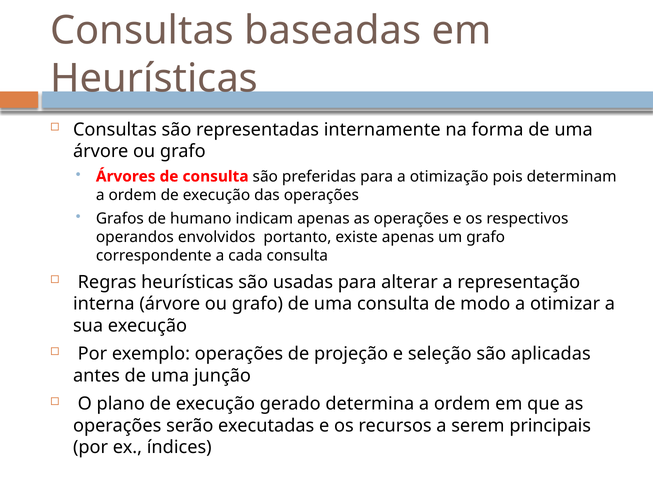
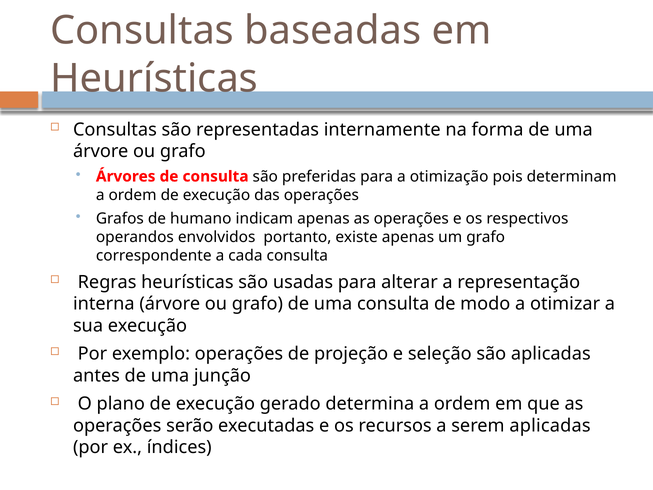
serem principais: principais -> aplicadas (550, 425)
